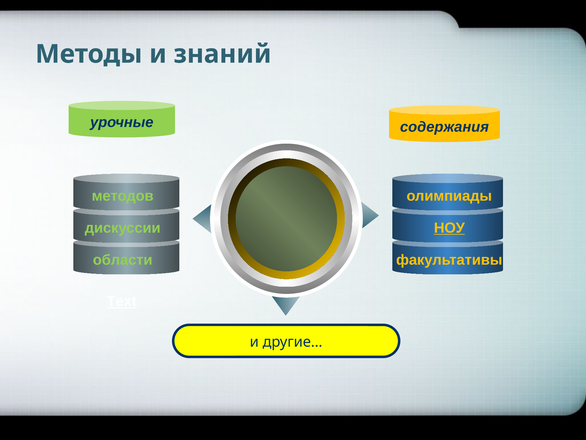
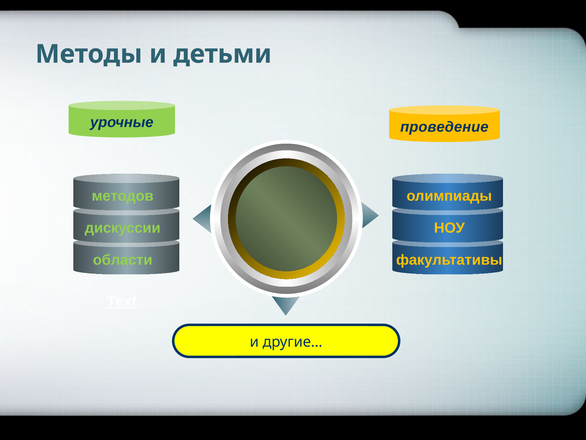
знаний: знаний -> детьми (223, 54)
содержания: содержания -> проведение (444, 127)
НОУ underline: present -> none (449, 228)
